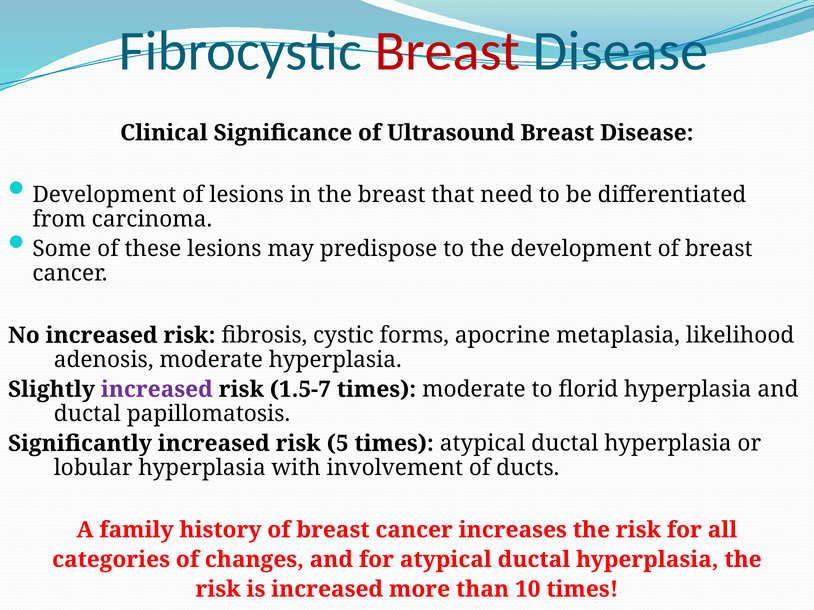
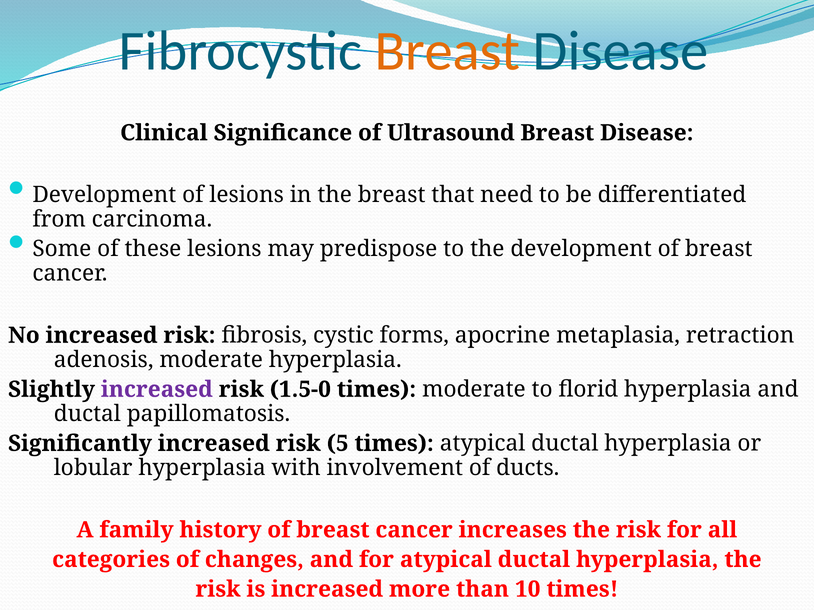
Breast colour: red -> orange (448, 51)
likelihood: likelihood -> retraction (740, 336)
1.5-7: 1.5-7 -> 1.5-0 (300, 390)
